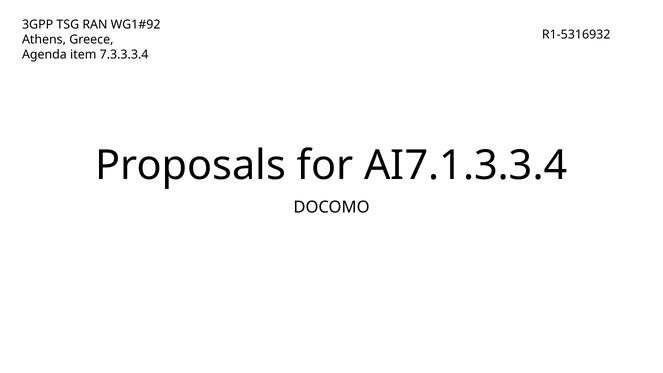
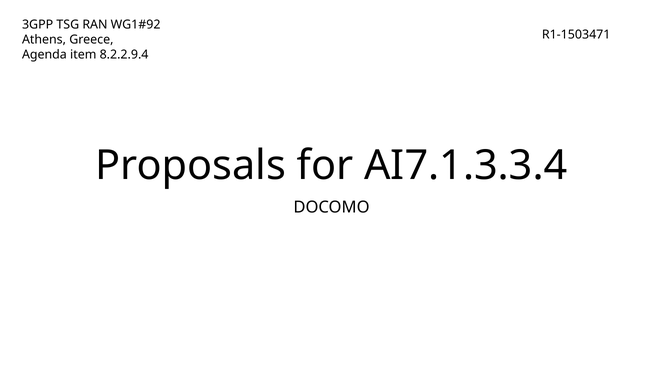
R1-5316932: R1-5316932 -> R1-1503471 (576, 35)
7.3.3.3.4: 7.3.3.3.4 -> 8.2.2.9.4 (124, 54)
